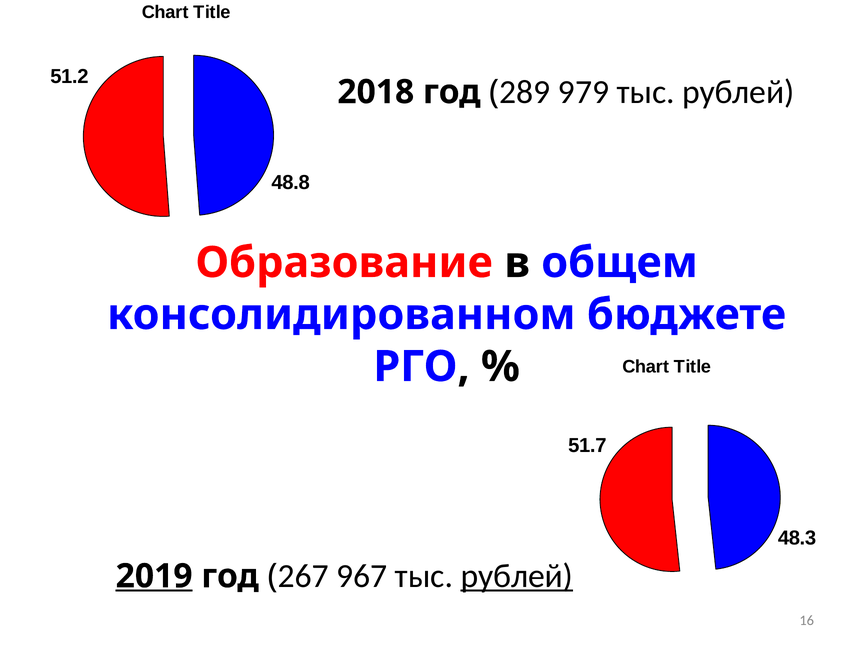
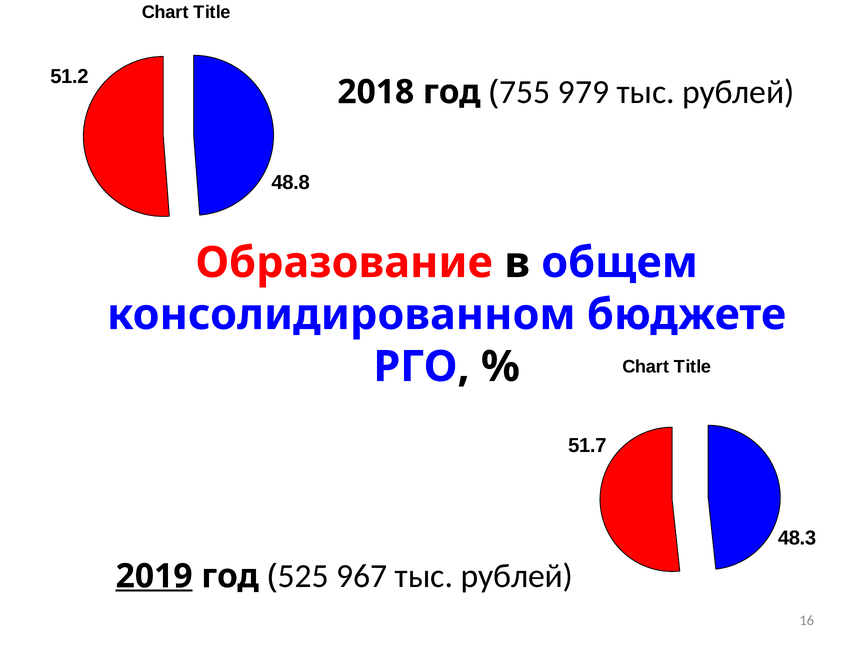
289: 289 -> 755 (525, 92)
267: 267 -> 525 (303, 576)
рублей underline: present -> none (517, 576)
